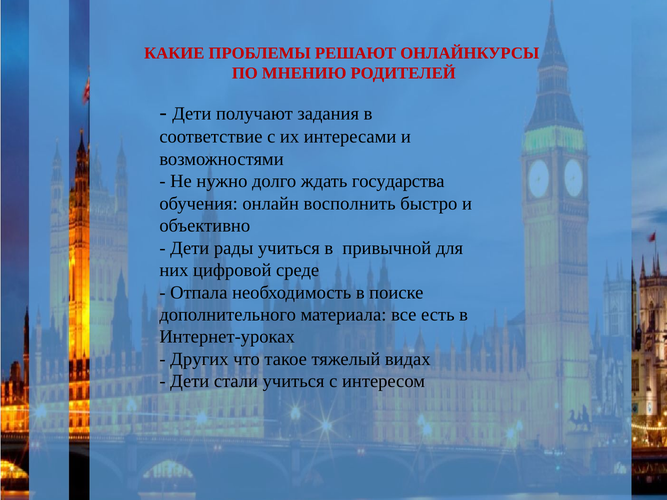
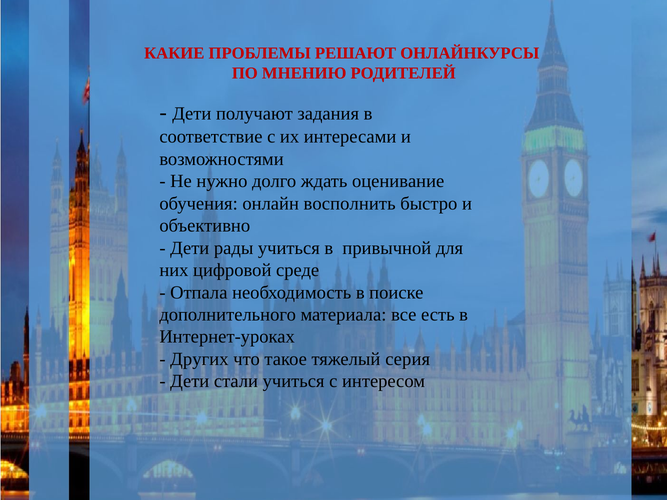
государства: государства -> оценивание (398, 181)
видах: видах -> серия (408, 359)
